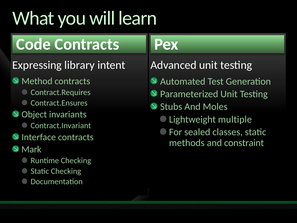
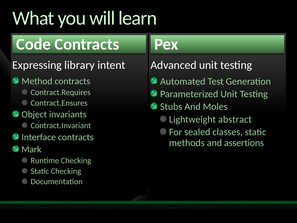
multiple: multiple -> abstract (235, 119)
constraint: constraint -> assertions (244, 143)
